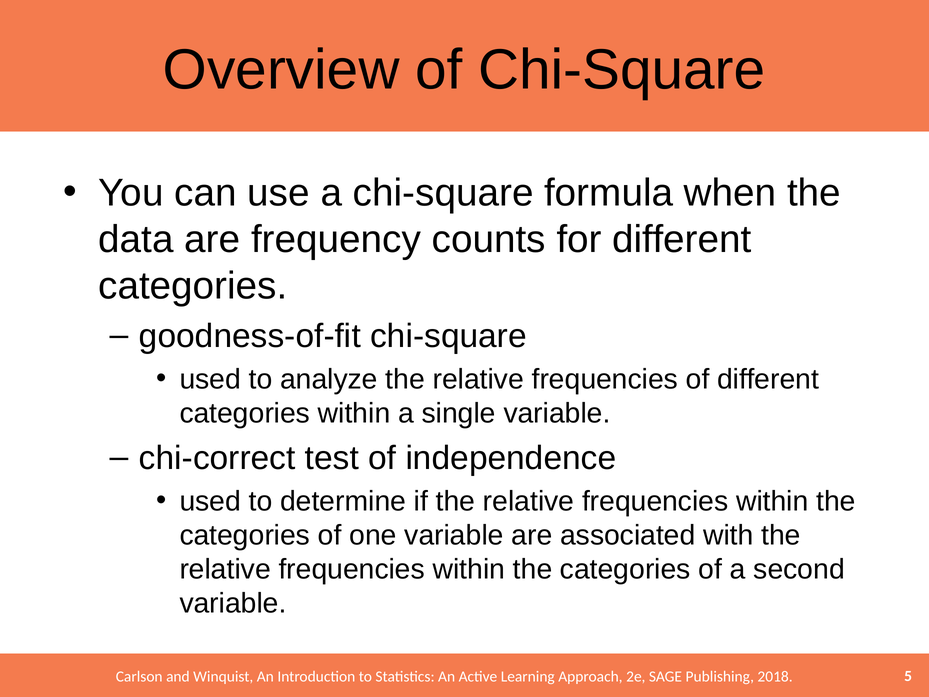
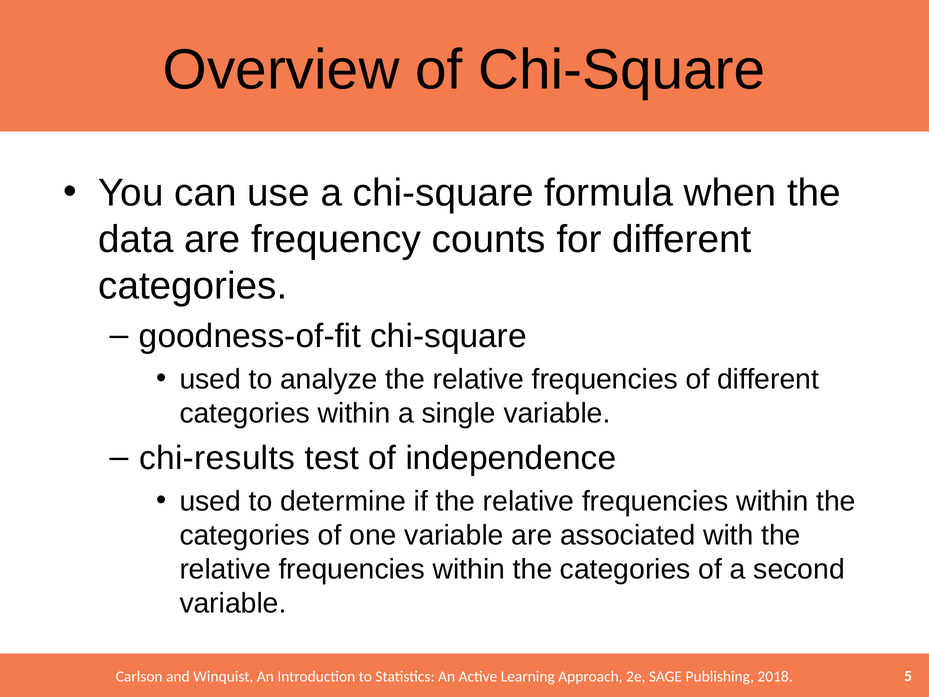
chi-correct: chi-correct -> chi-results (217, 458)
